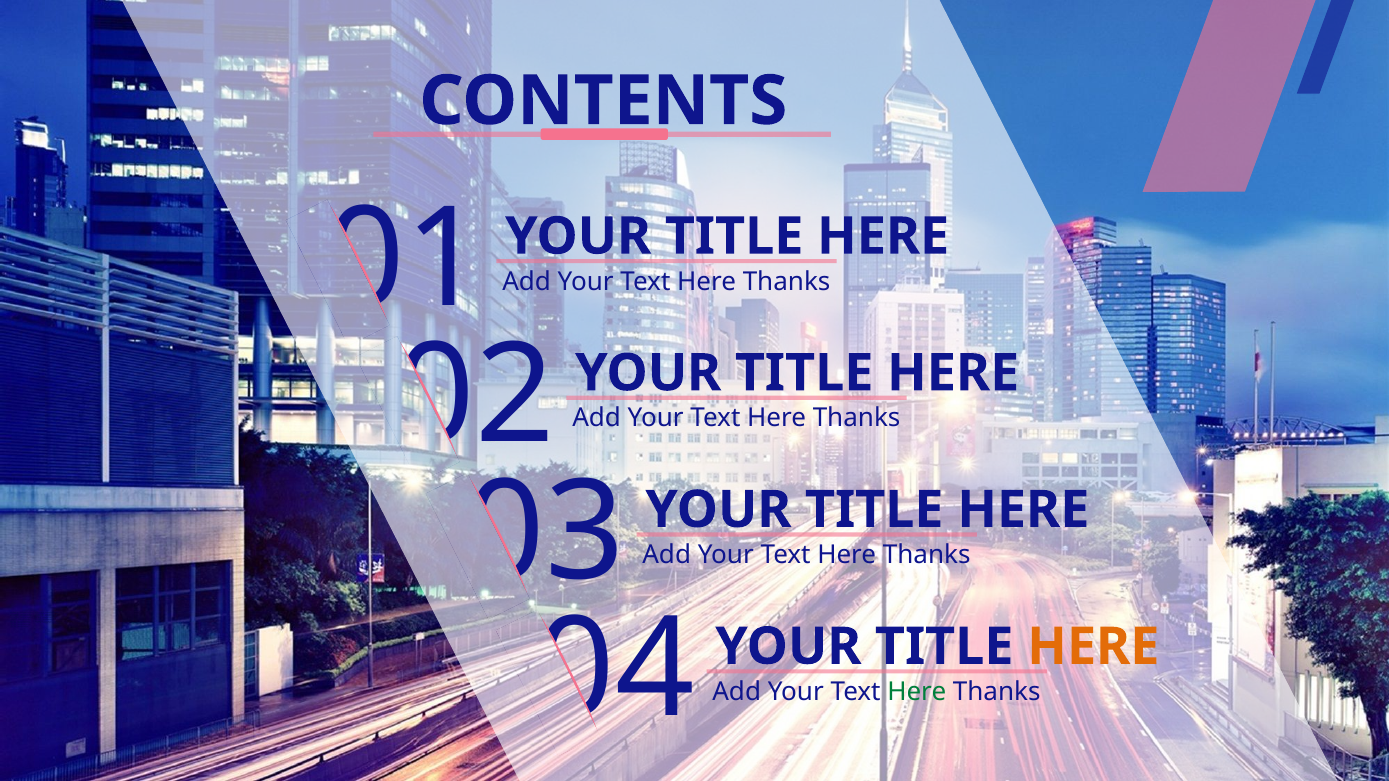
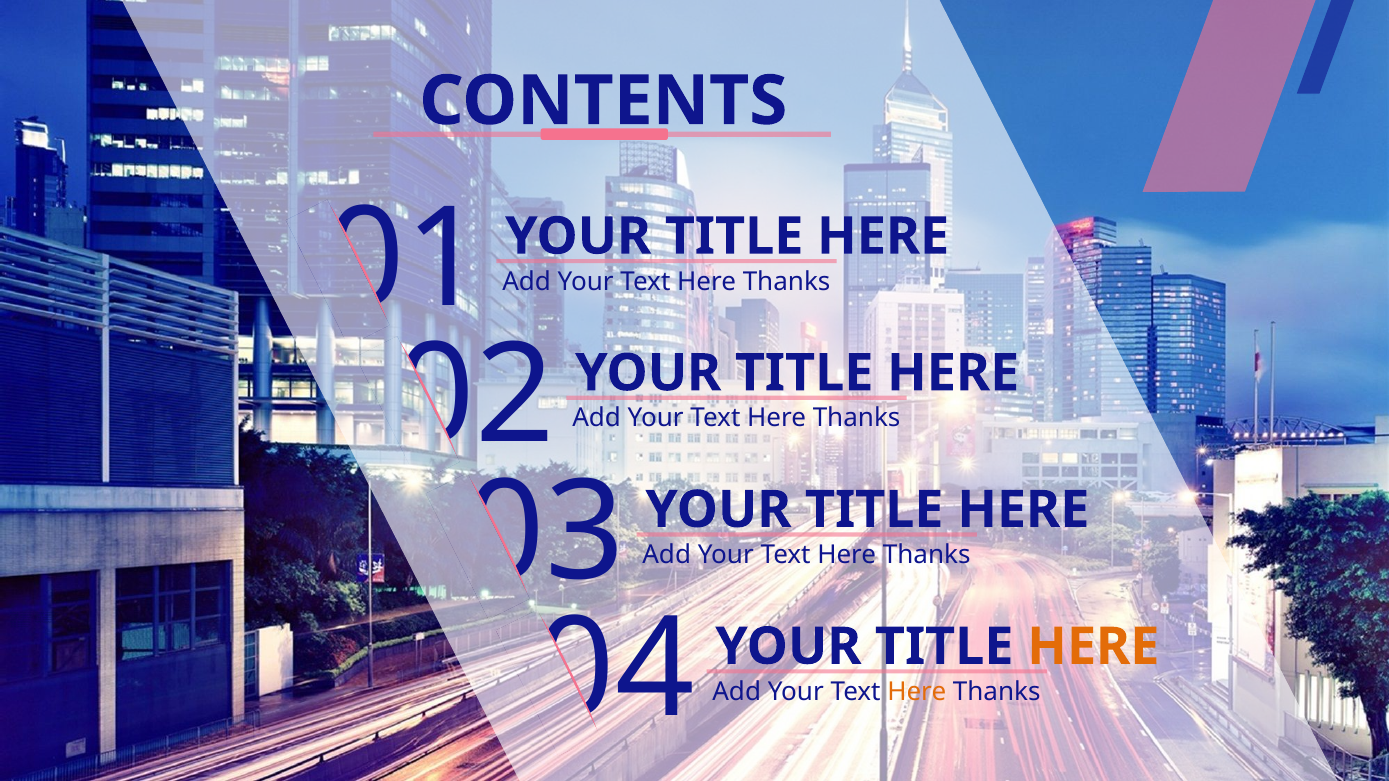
Here colour: green -> orange (917, 692)
